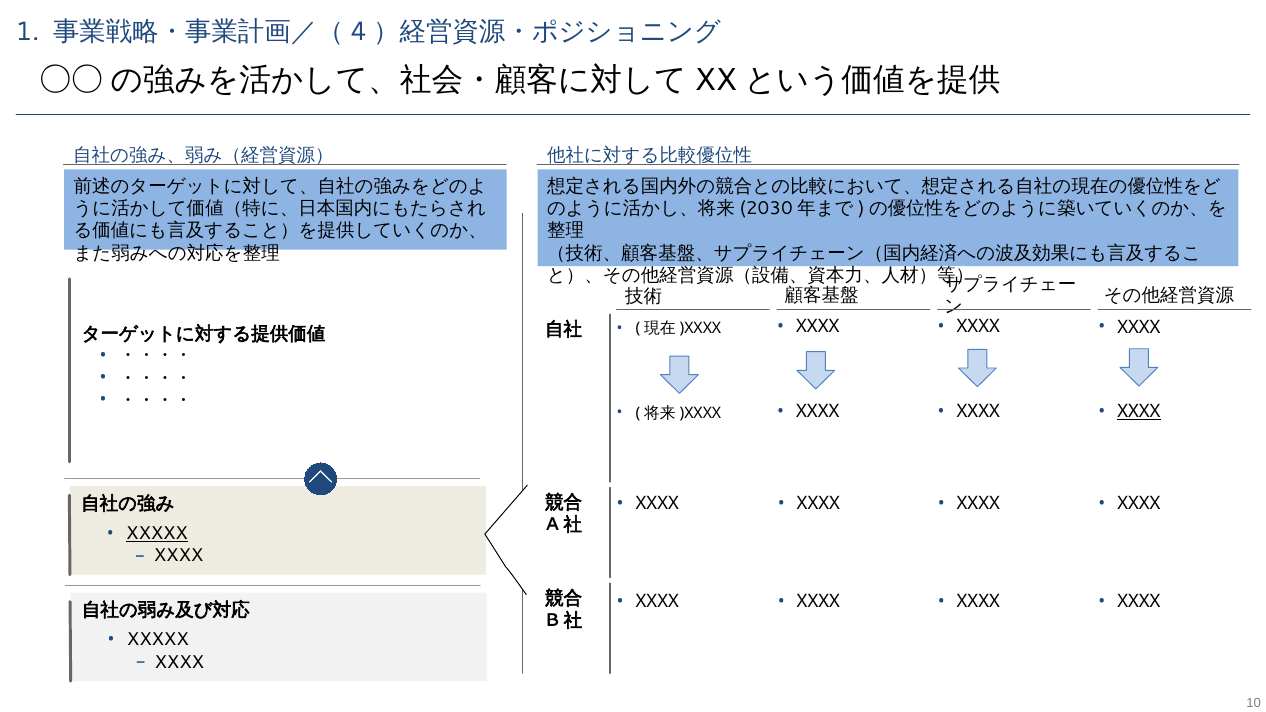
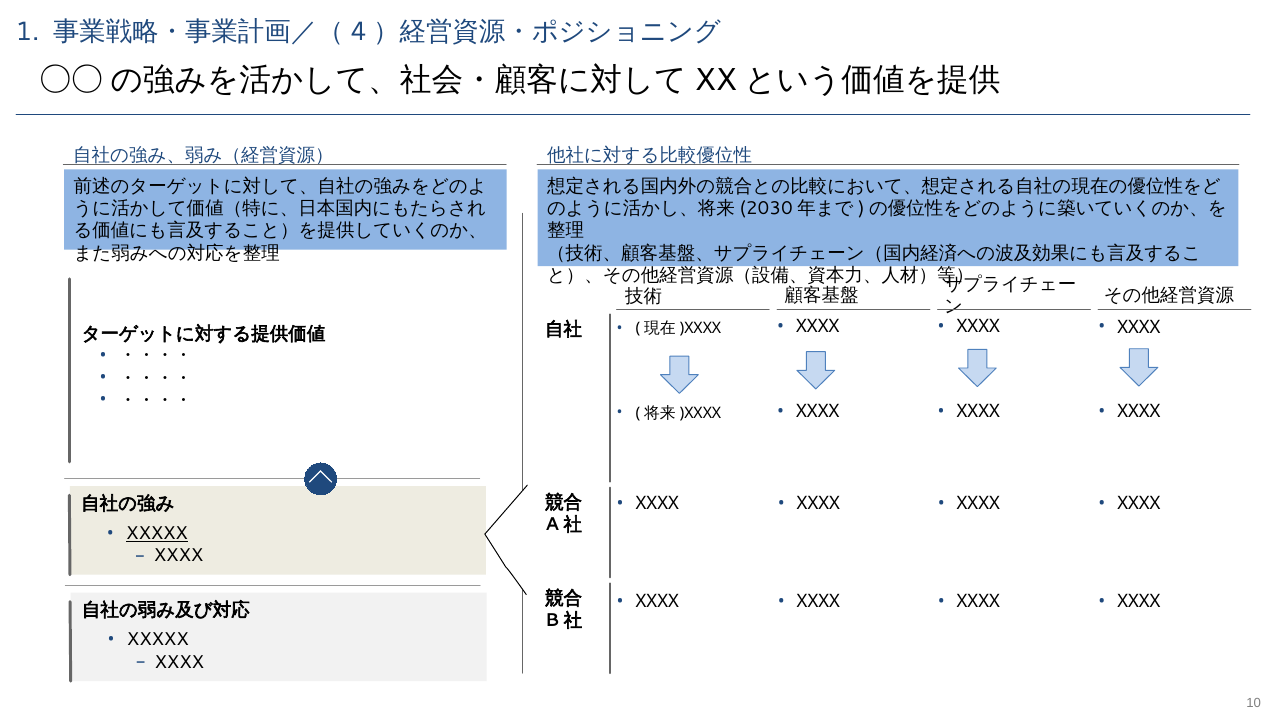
XXXX underline: present -> none (1139, 412)
